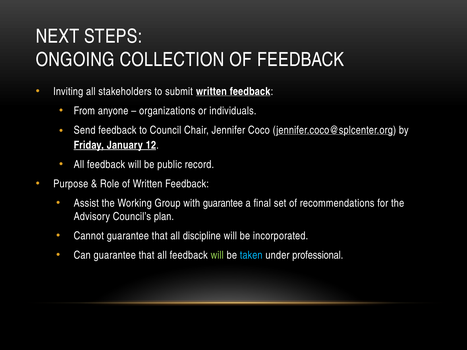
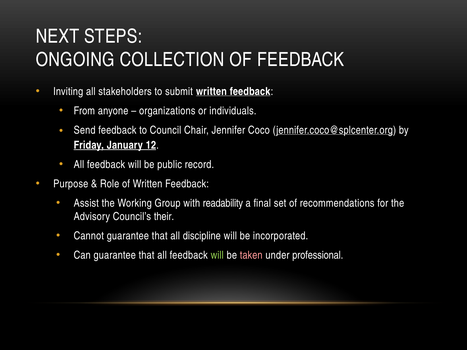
with guarantee: guarantee -> readability (223, 203)
plan: plan -> their (164, 217)
taken colour: light blue -> pink (251, 255)
